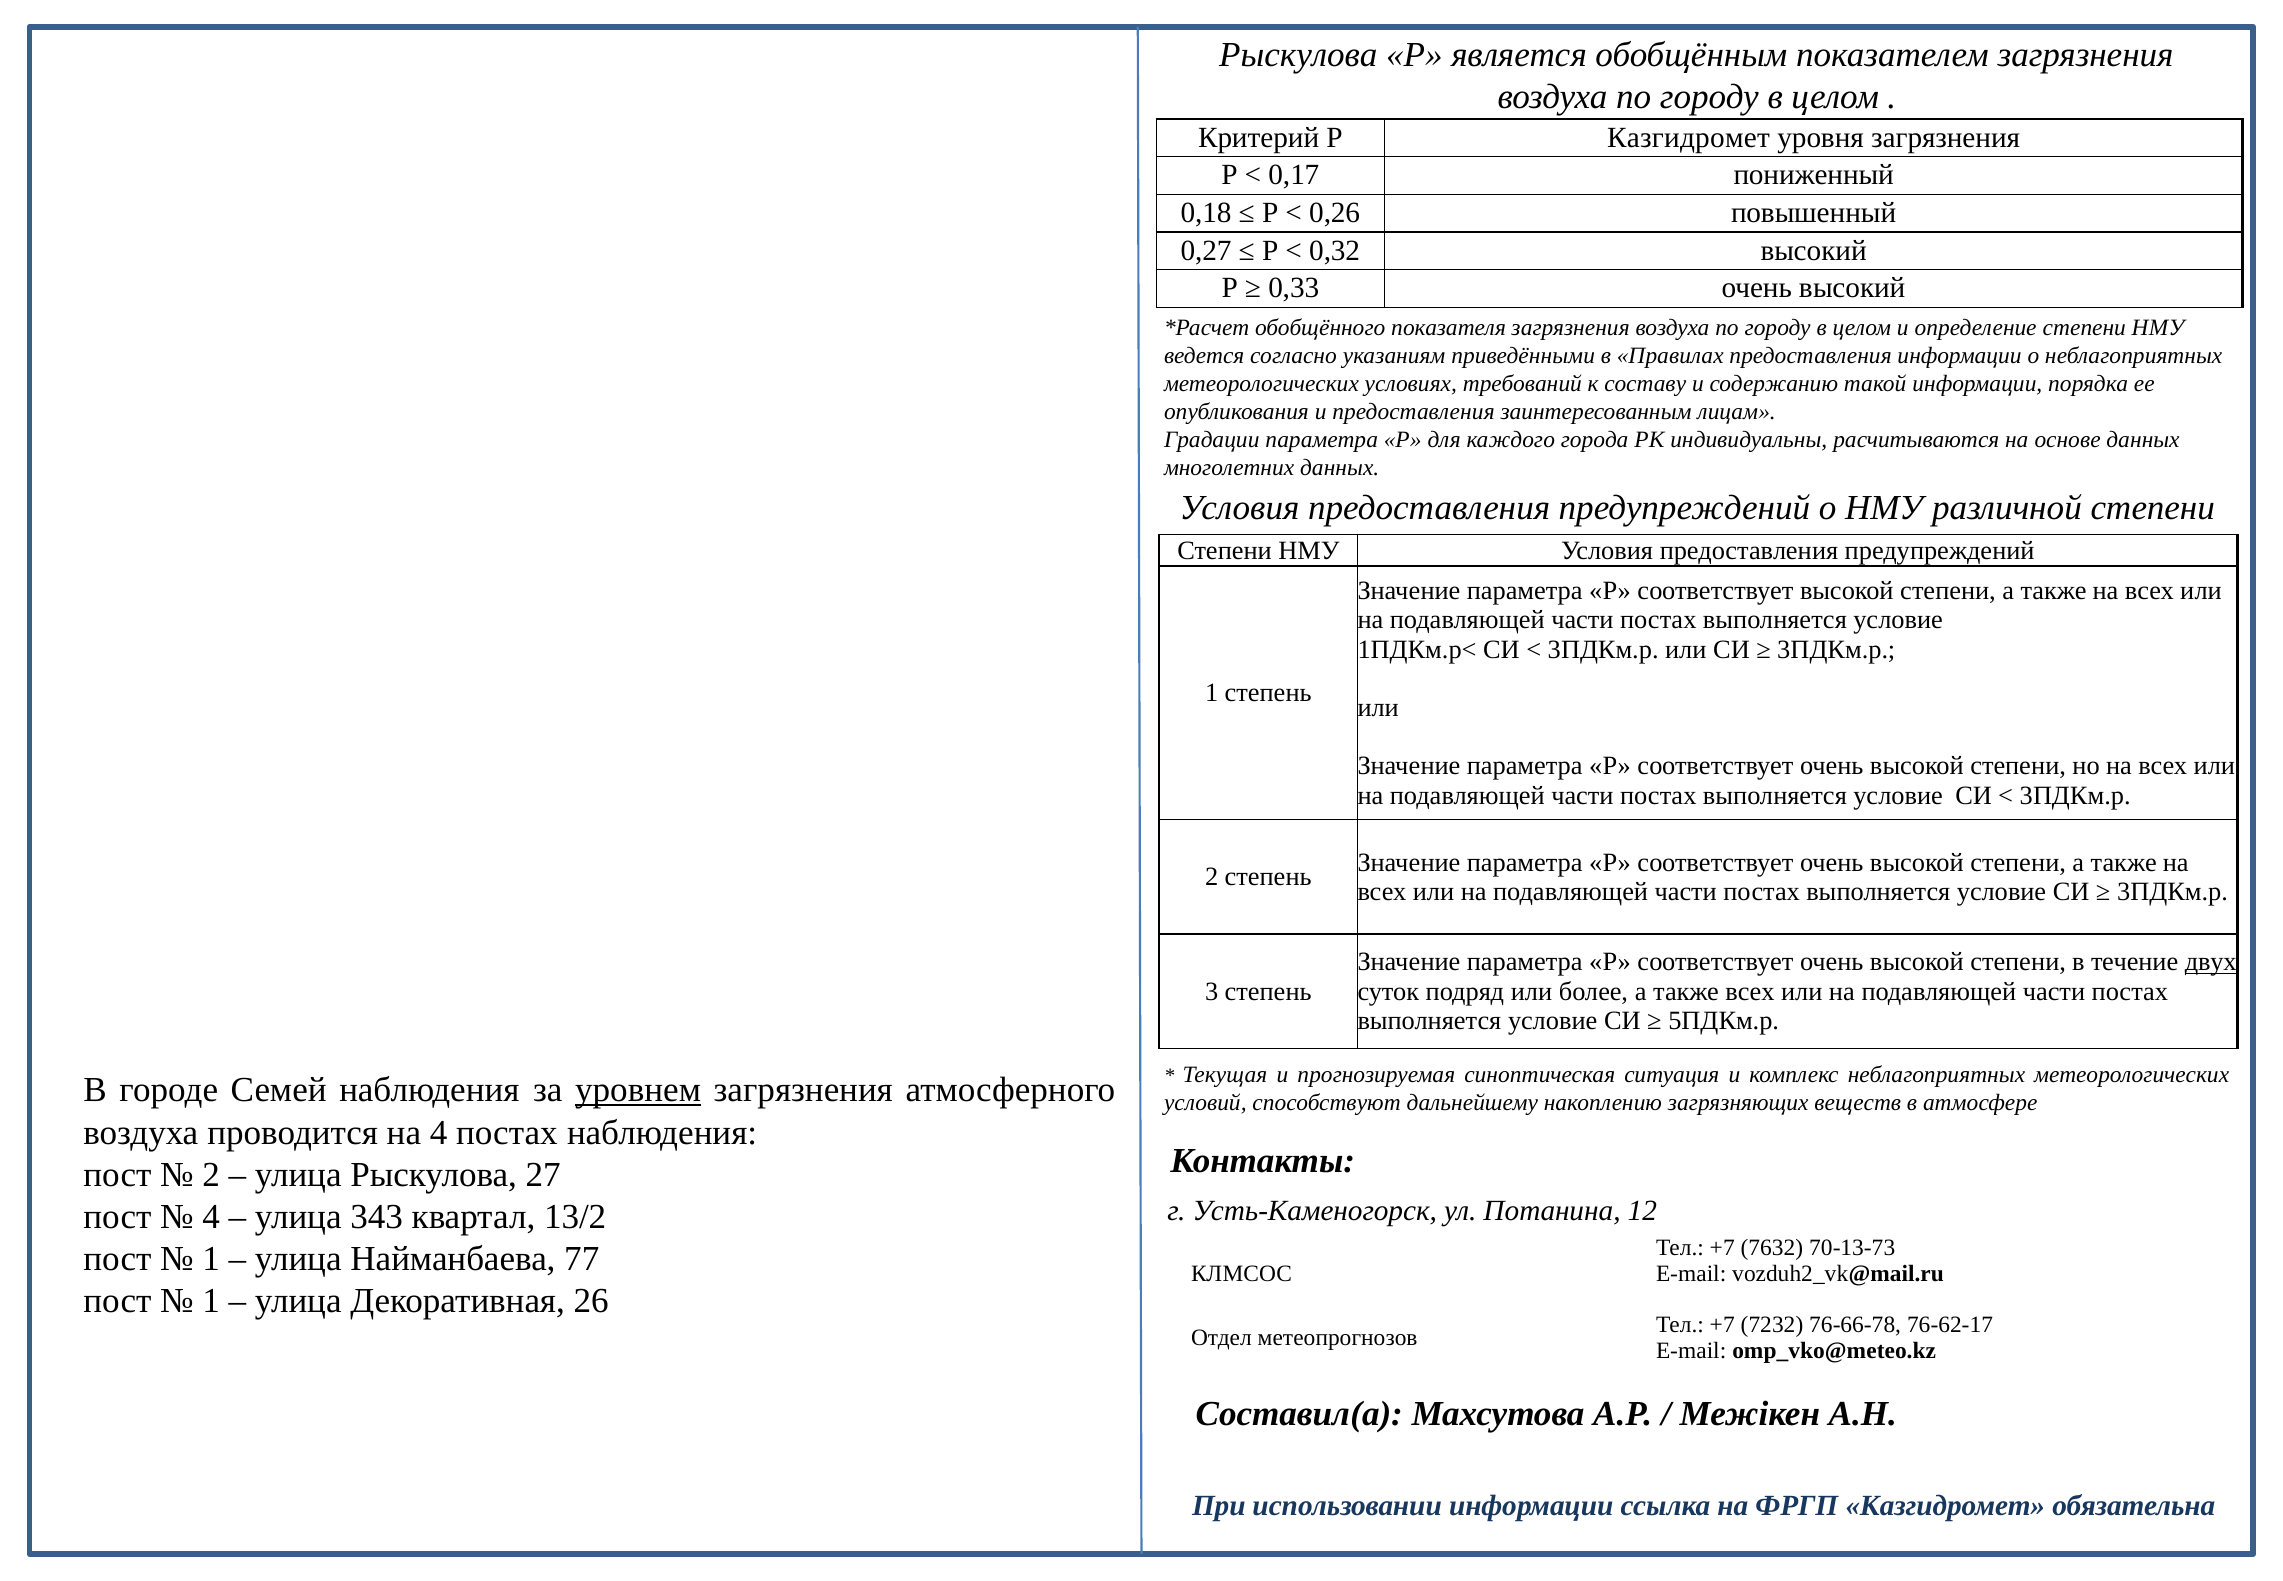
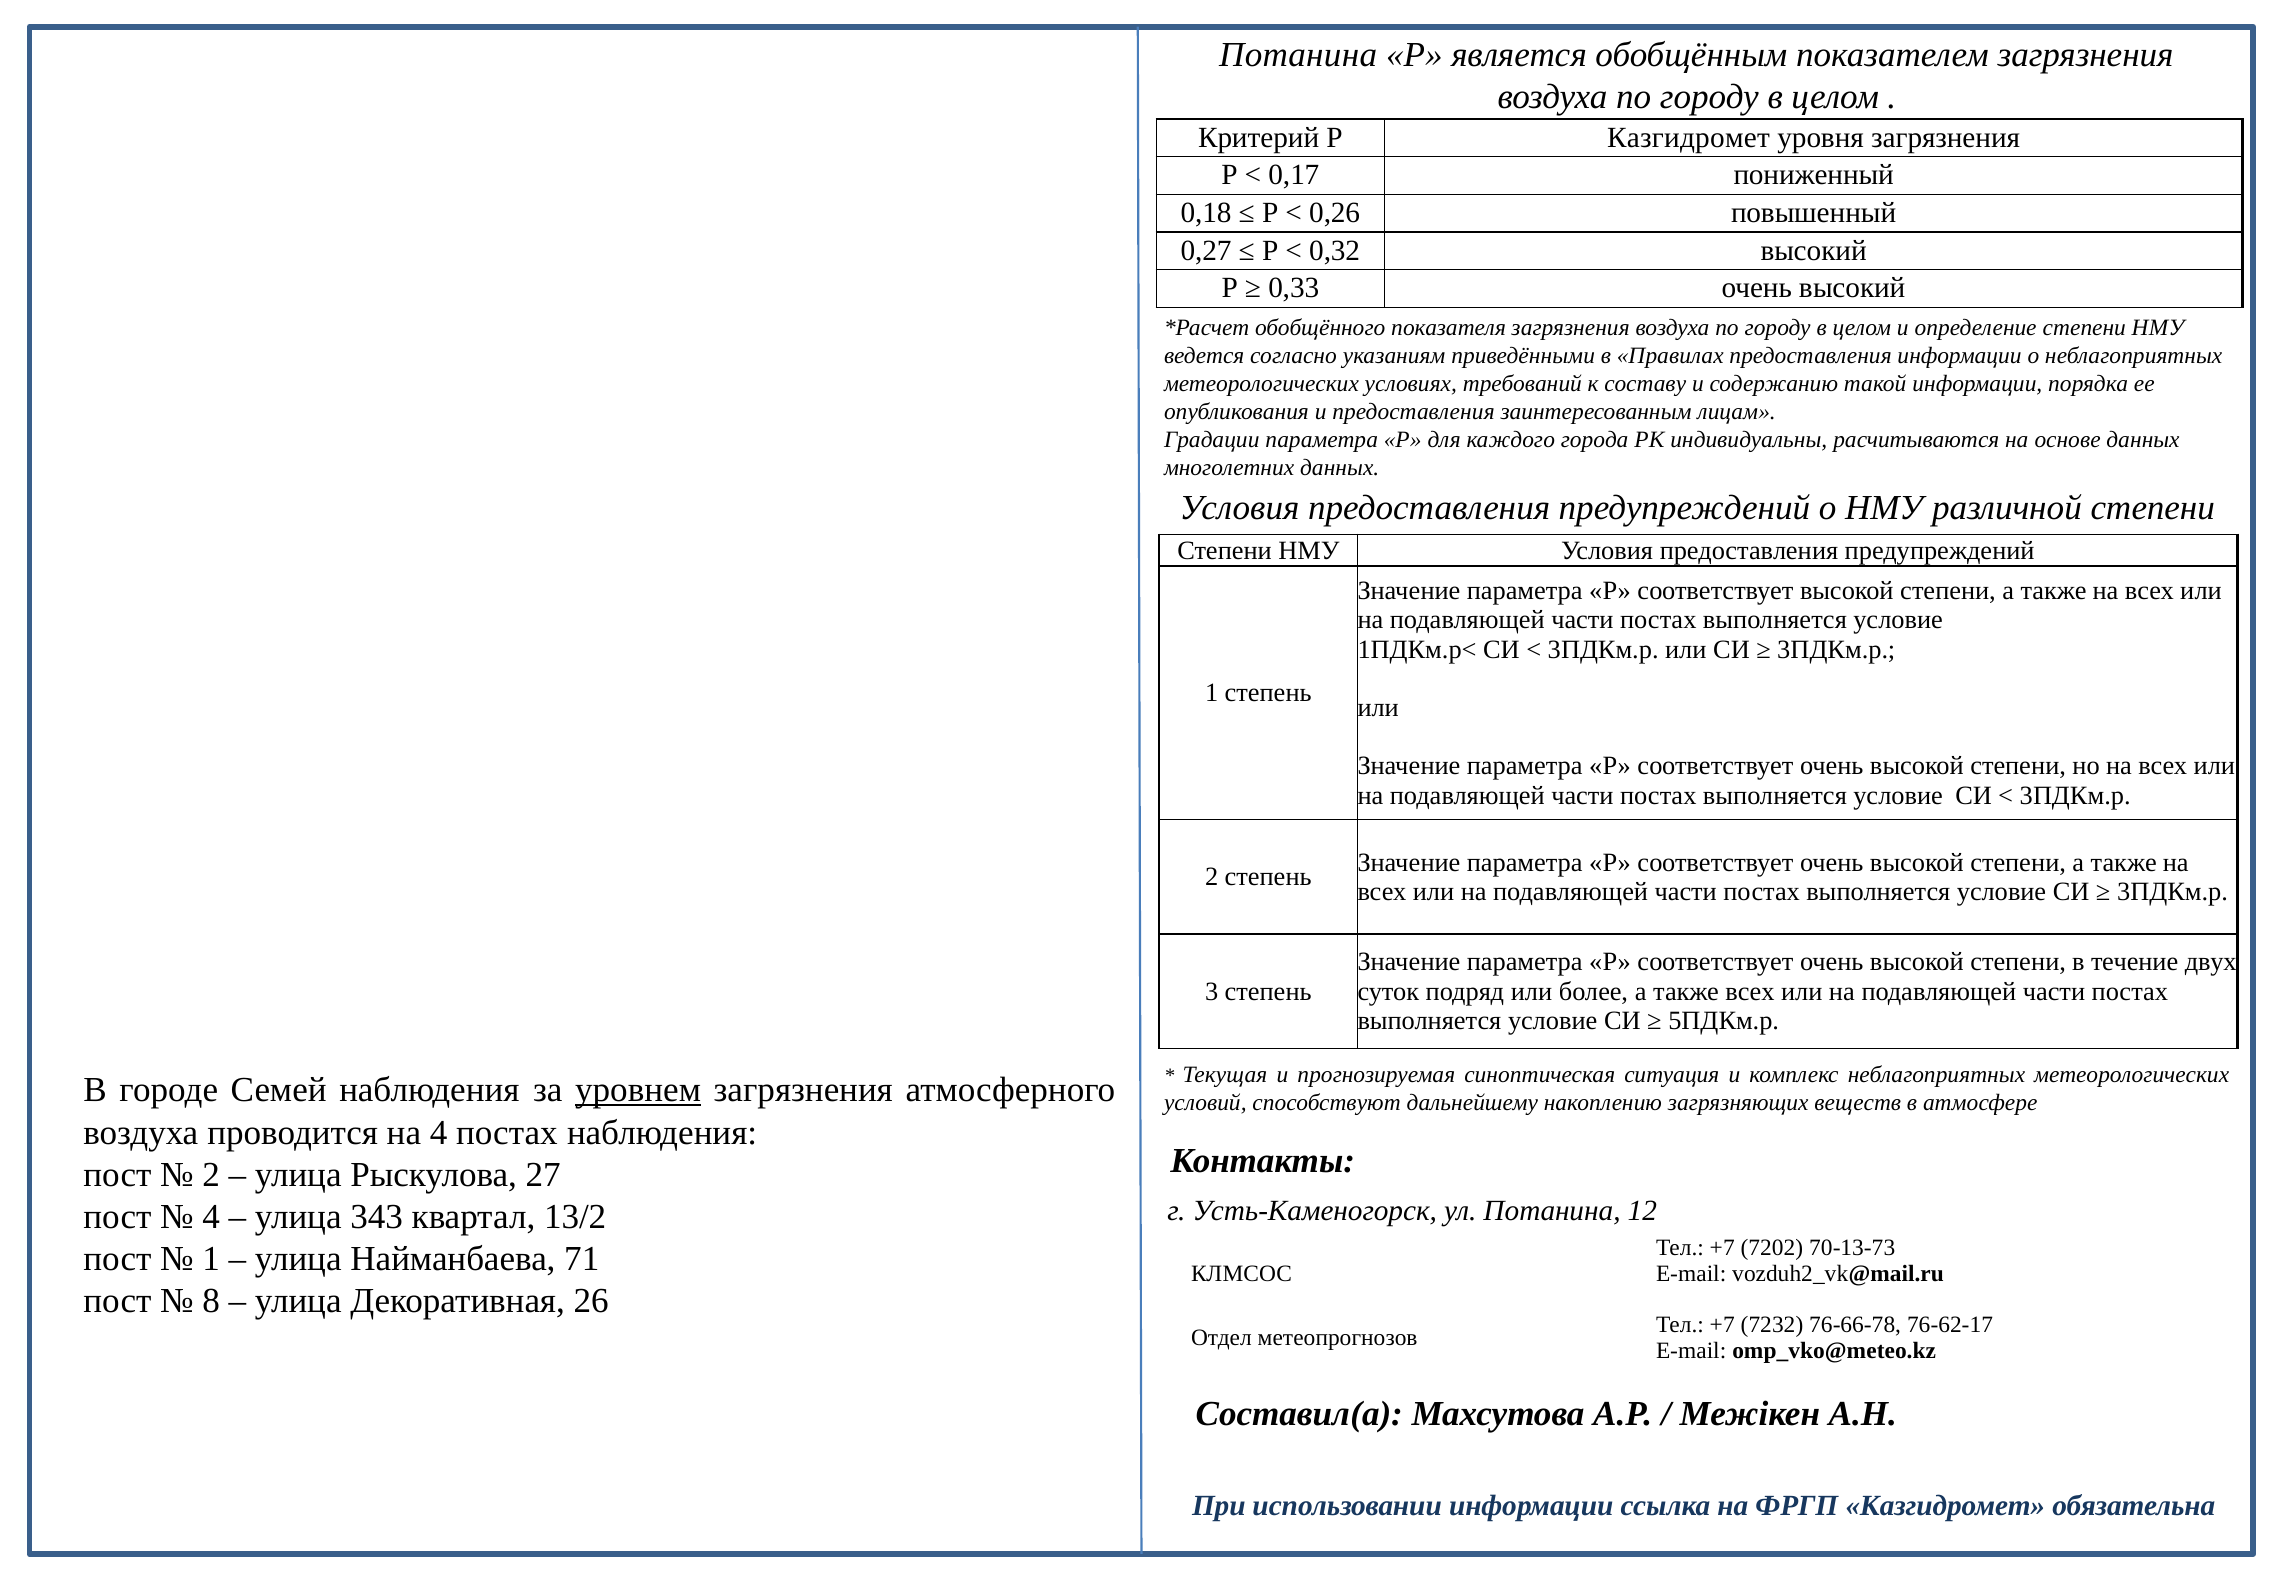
Рыскулова: Рыскулова -> Потанина (1298, 55)
двух underline: present -> none (2211, 962)
7632: 7632 -> 7202 (1772, 1247)
77: 77 -> 71 (582, 1259)
1: 1 -> 8 (211, 1301)
